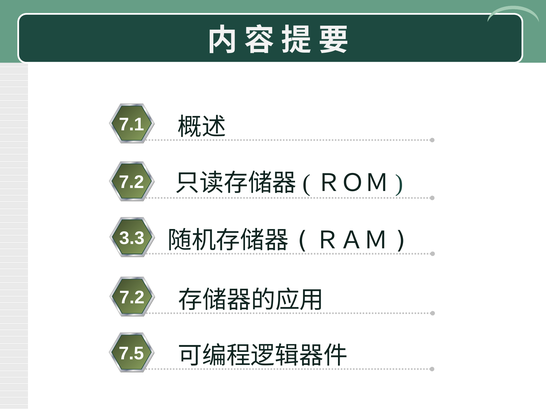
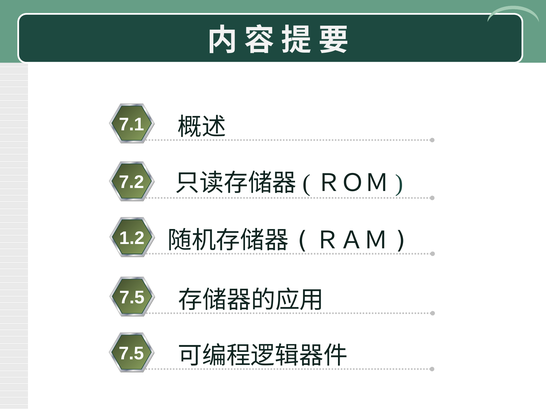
3.3: 3.3 -> 1.2 (132, 238)
7.2: 7.2 -> 7.5 (132, 298)
